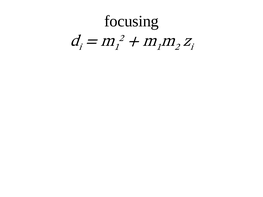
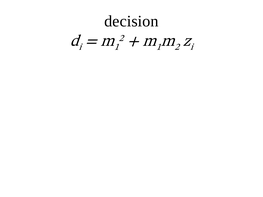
focusing: focusing -> decision (131, 21)
